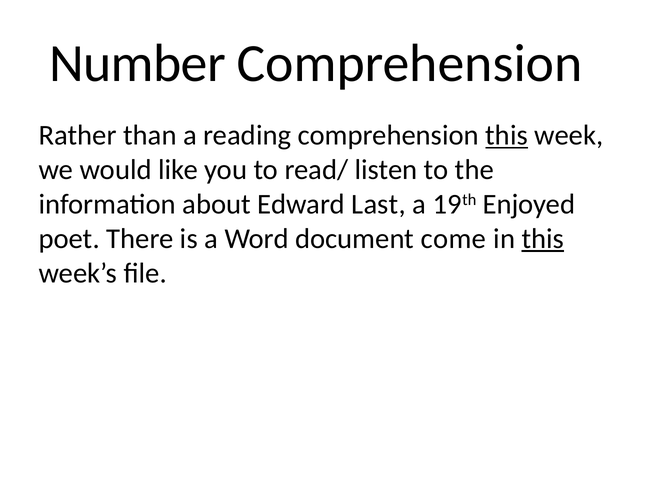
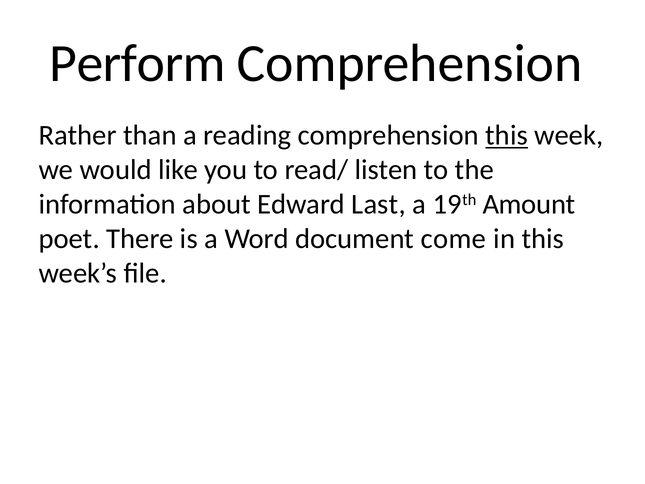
Number: Number -> Perform (137, 63)
Enjoyed: Enjoyed -> Amount (529, 204)
this underline: present -> none (543, 239)
